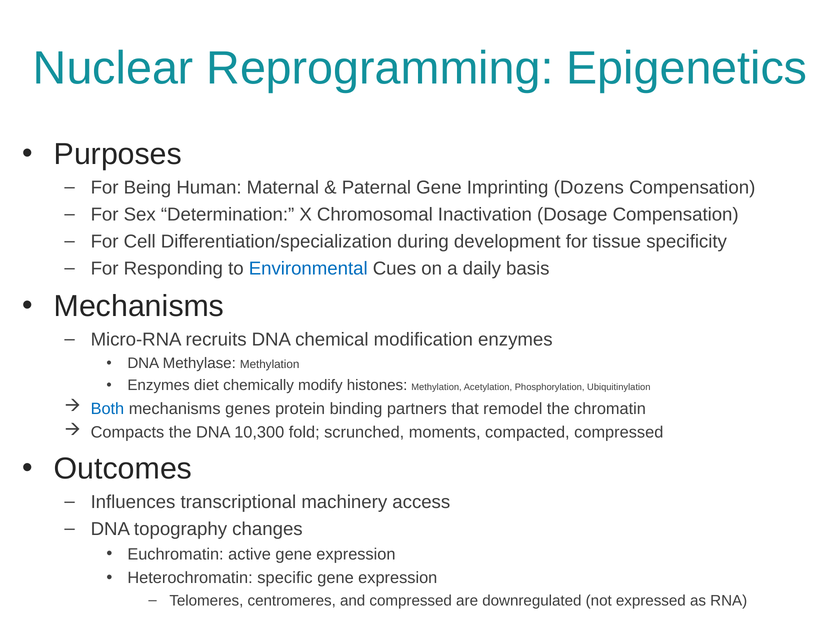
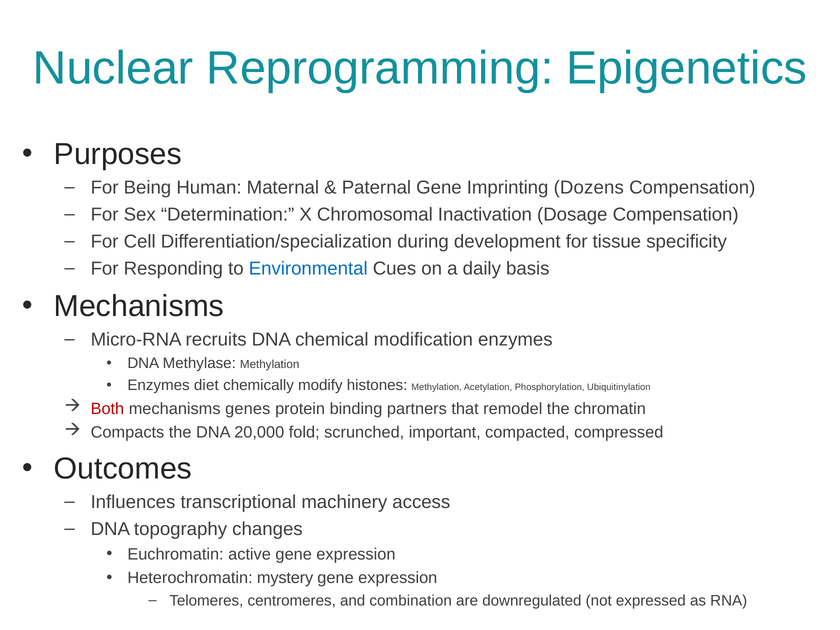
Both colour: blue -> red (107, 409)
10,300: 10,300 -> 20,000 (259, 432)
moments: moments -> important (445, 432)
specific: specific -> mystery (285, 578)
and compressed: compressed -> combination (411, 601)
